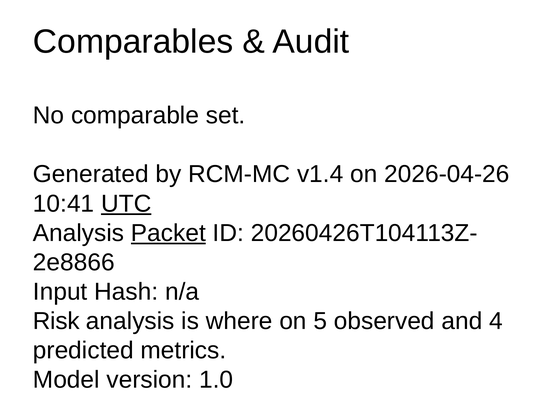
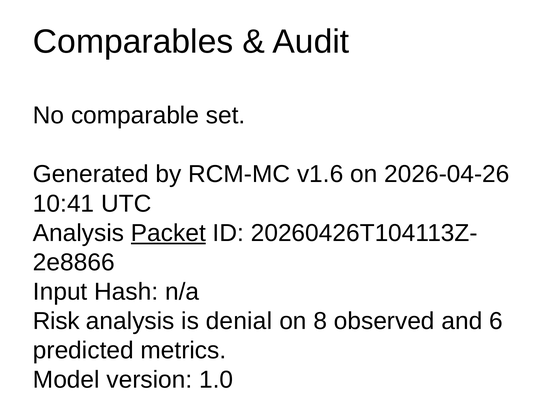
v1.4: v1.4 -> v1.6 (320, 174)
UTC underline: present -> none (126, 204)
where: where -> denial (239, 321)
5: 5 -> 8 (320, 321)
4: 4 -> 6 (496, 321)
